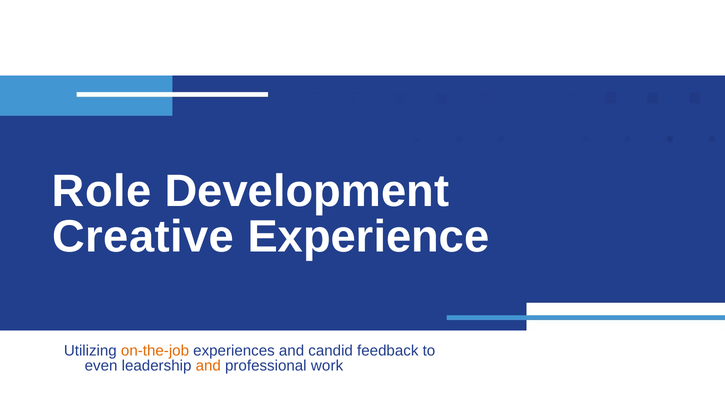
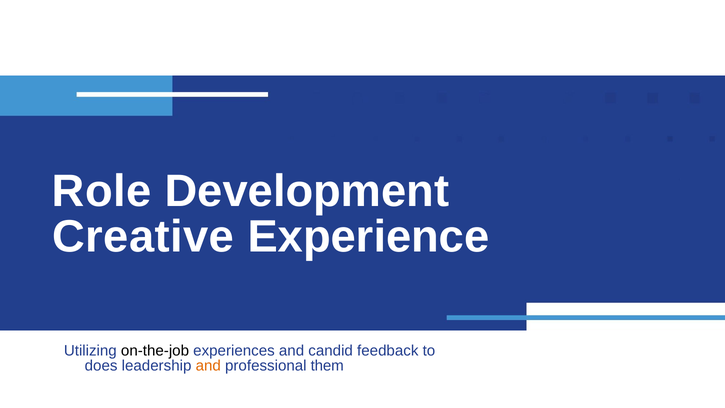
on-the-job colour: orange -> black (155, 351)
even: even -> does (101, 366)
work: work -> them (327, 366)
